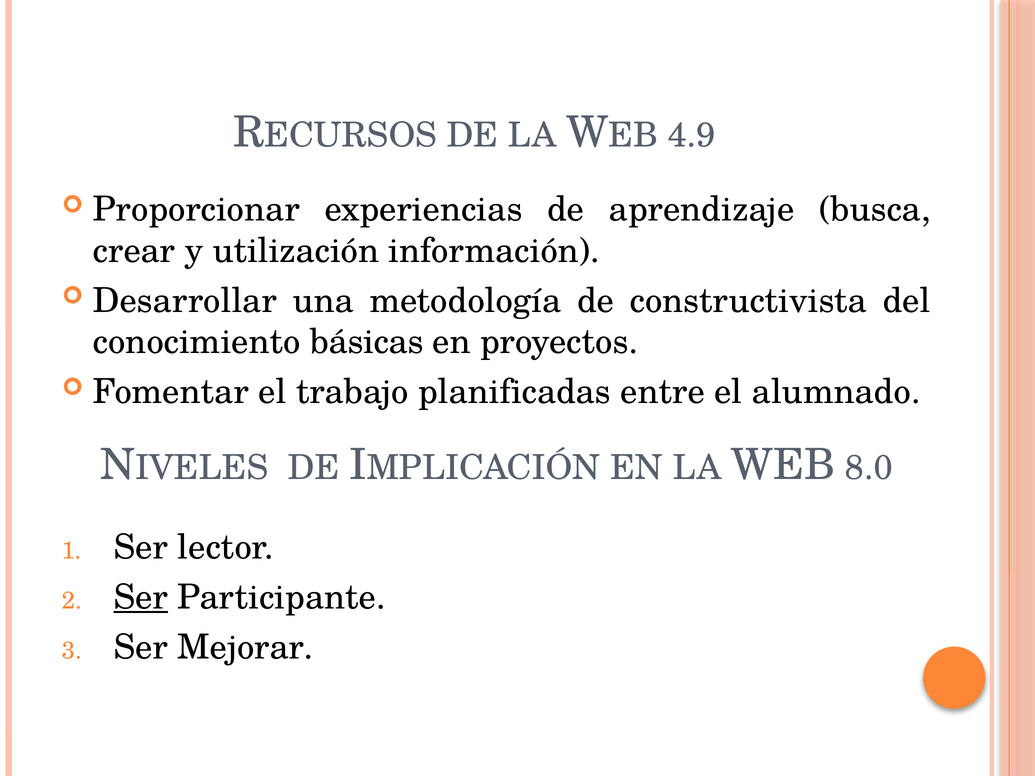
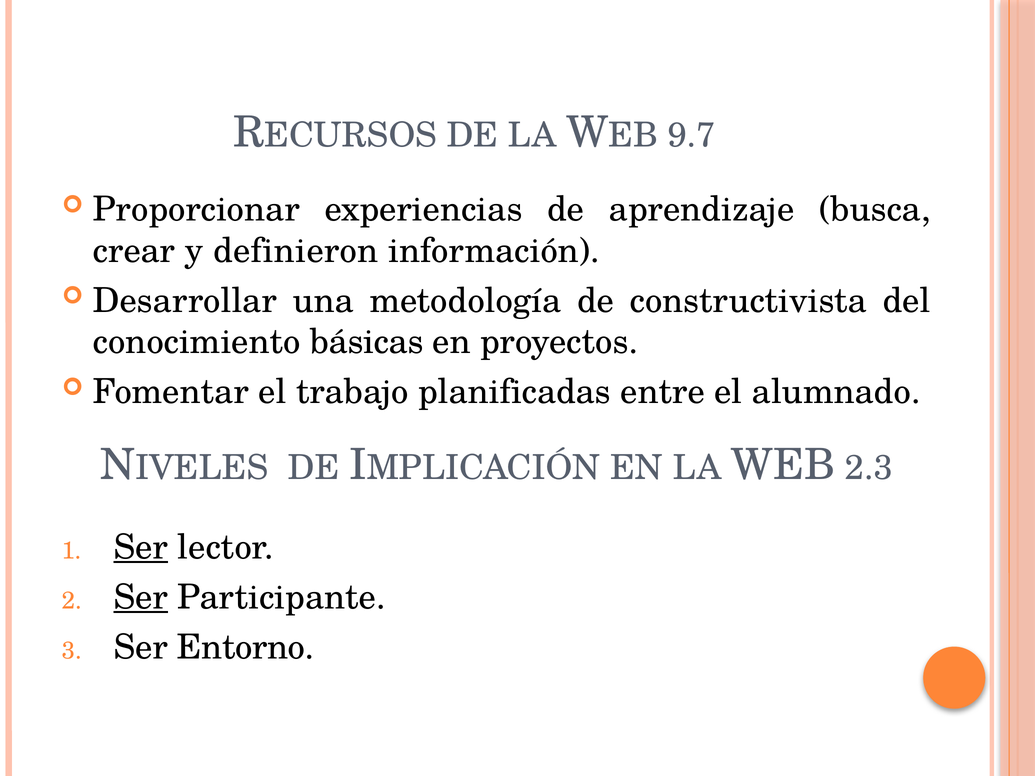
4.9: 4.9 -> 9.7 (692, 135)
utilización: utilización -> definieron (296, 251)
8.0: 8.0 -> 2.3 (869, 468)
Ser underline: none -> present (141, 547)
Mejorar: Mejorar -> Entorno (246, 648)
